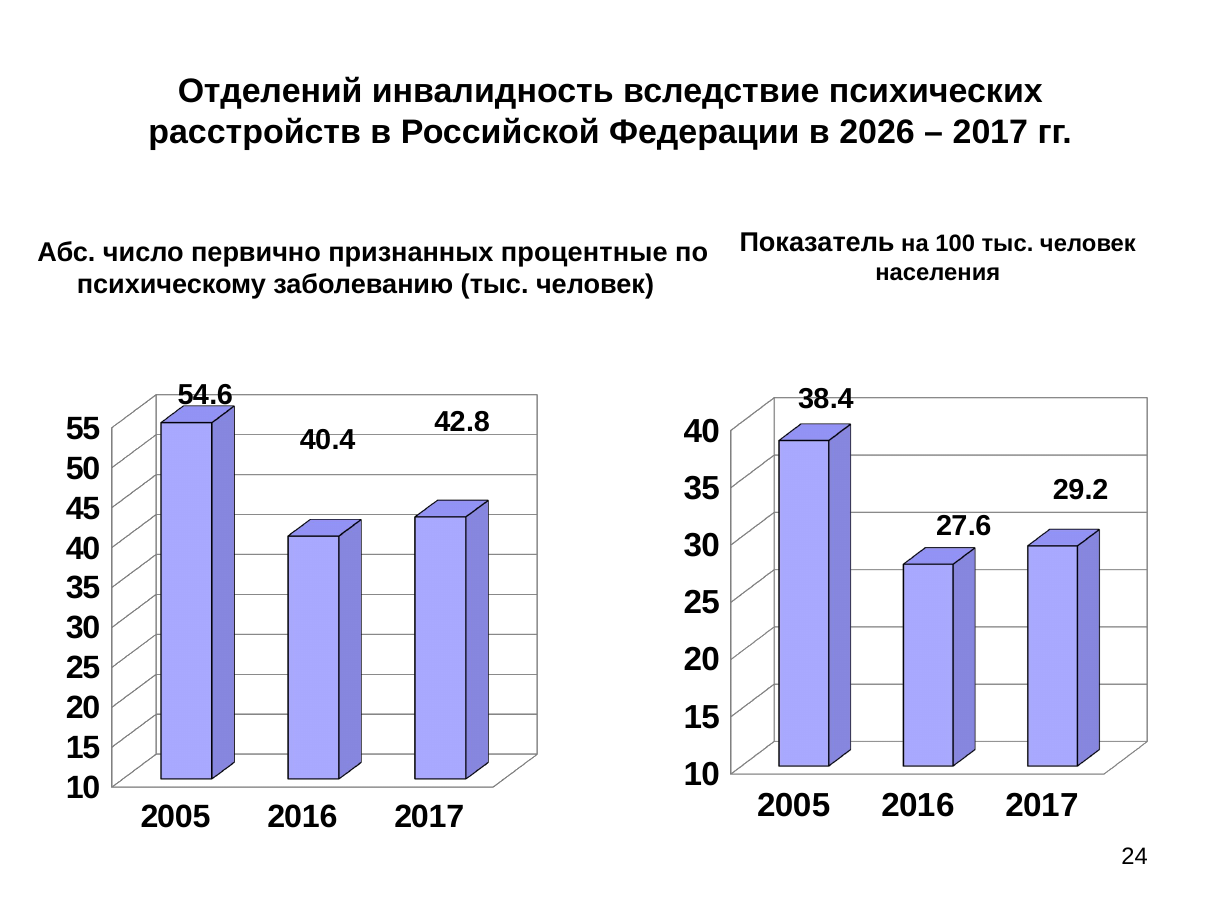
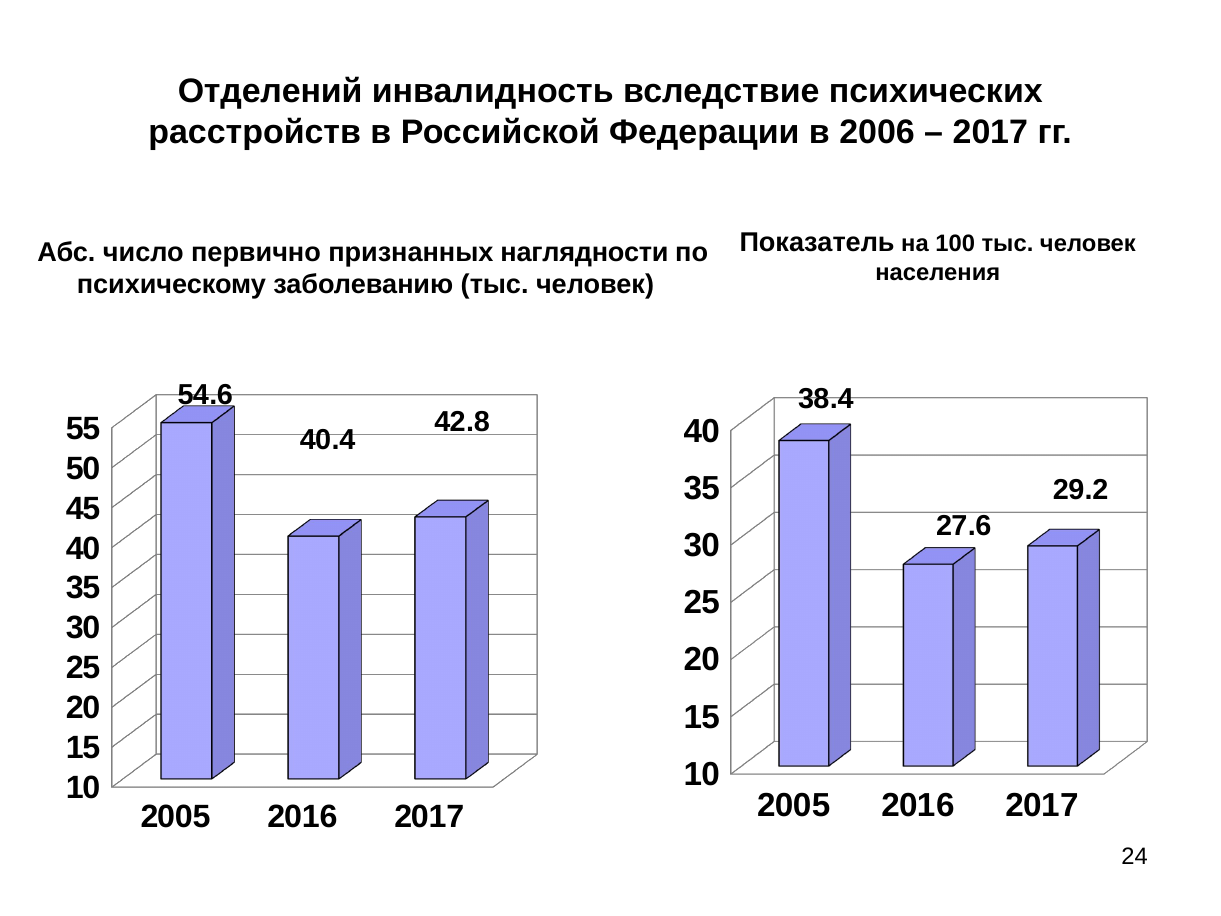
2026: 2026 -> 2006 (877, 132)
процентные: процентные -> наглядности (585, 252)
